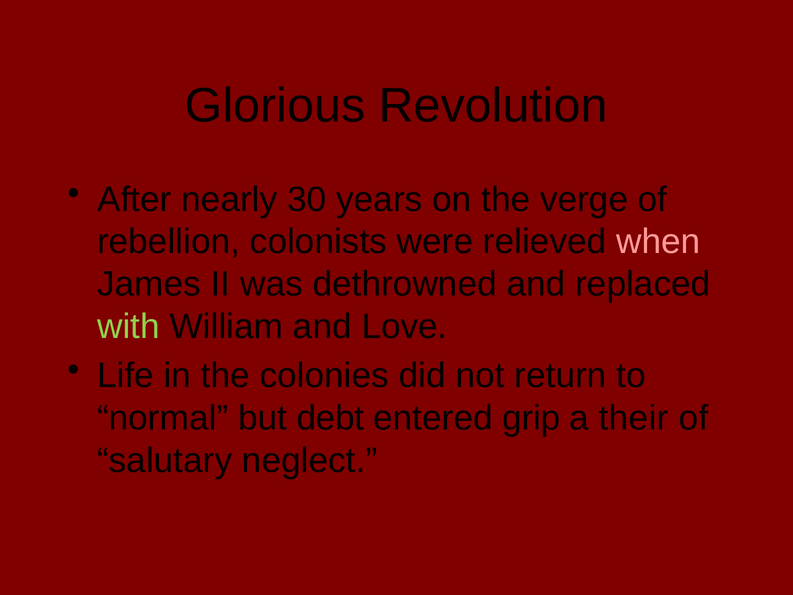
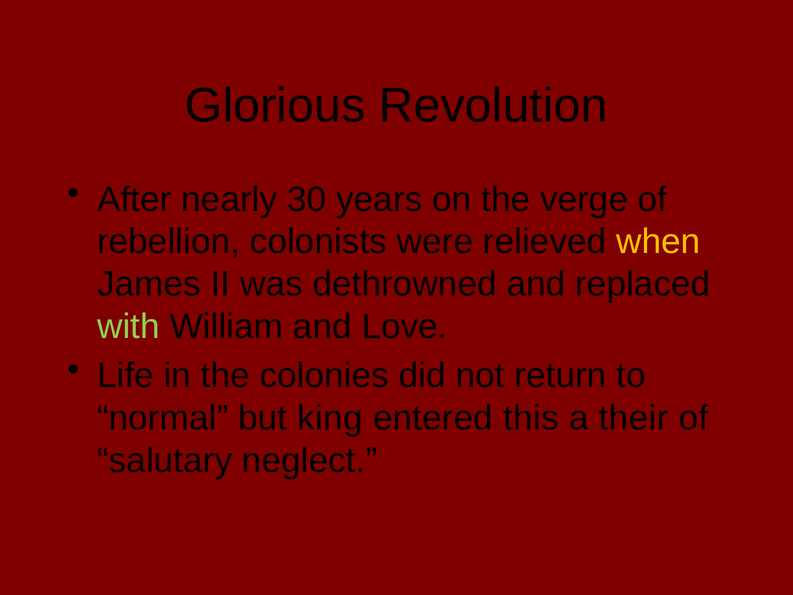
when colour: pink -> yellow (658, 242)
debt: debt -> king (330, 418)
grip: grip -> this (531, 418)
